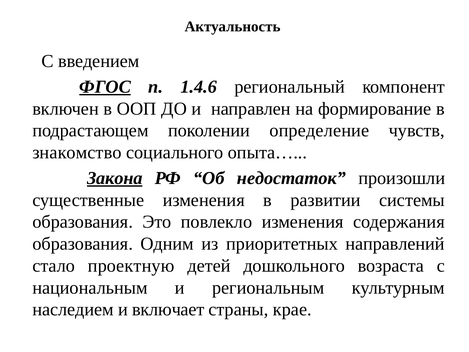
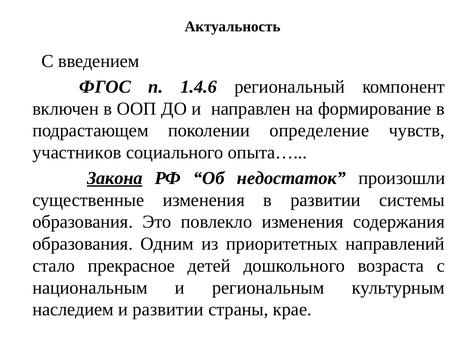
ФГОС underline: present -> none (105, 87)
знакомство: знакомство -> участников (77, 152)
проектную: проектную -> прекрасное (131, 266)
и включает: включает -> развитии (168, 309)
